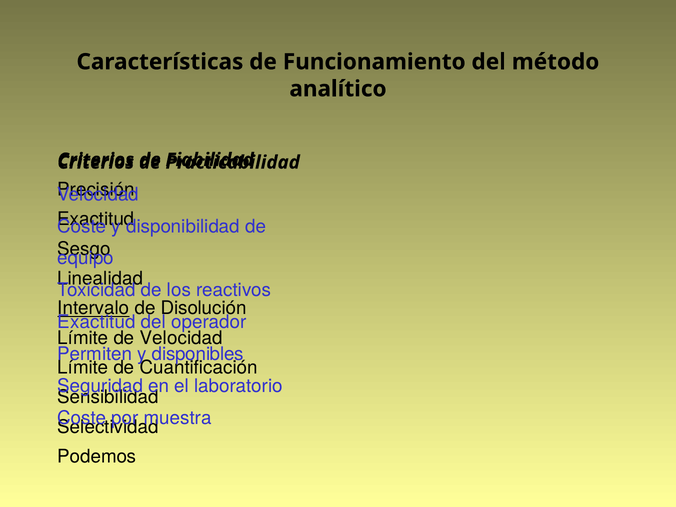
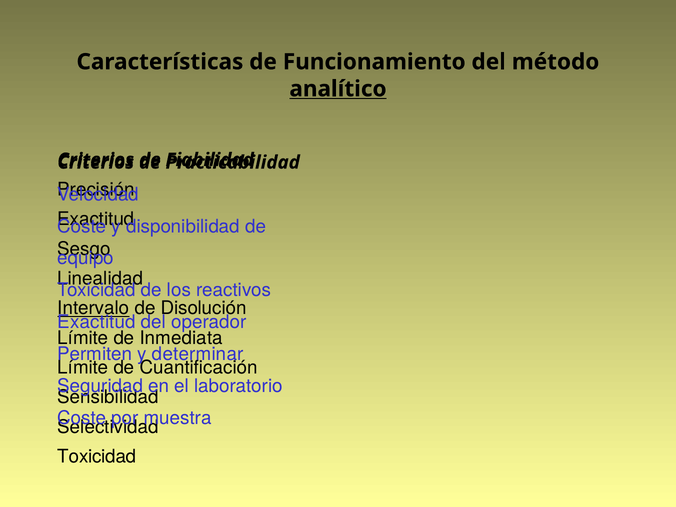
analítico underline: none -> present (338, 89)
de Velocidad: Velocidad -> Inmediata (181, 338)
disponibles: disponibles -> determinar (198, 354)
Podemos: Podemos -> Toxicidad (97, 457)
